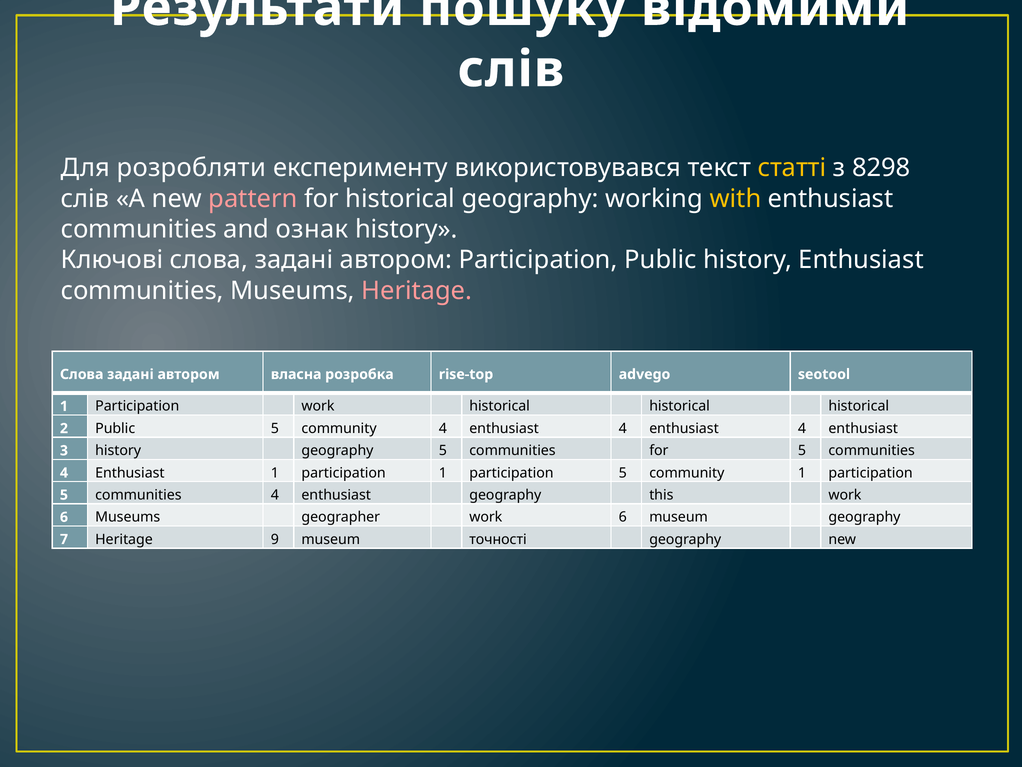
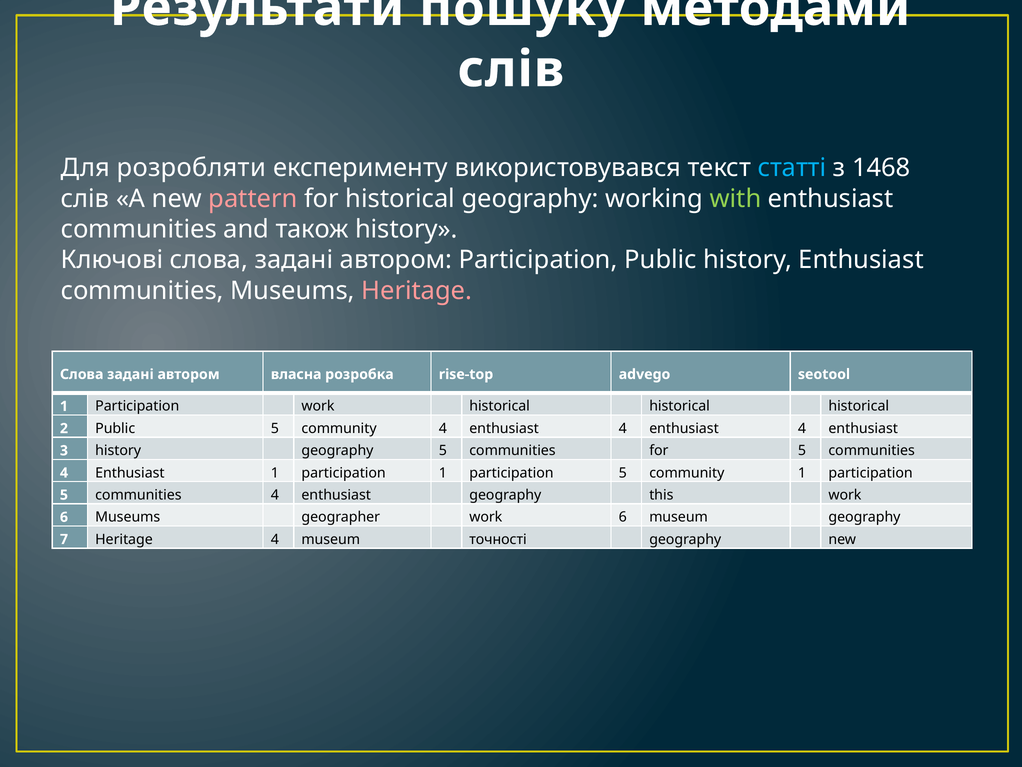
відомими: відомими -> методами (775, 8)
статті colour: yellow -> light blue (792, 168)
8298: 8298 -> 1468 (881, 168)
with colour: yellow -> light green (735, 198)
ознак: ознак -> також (312, 229)
Heritage 9: 9 -> 4 (275, 539)
